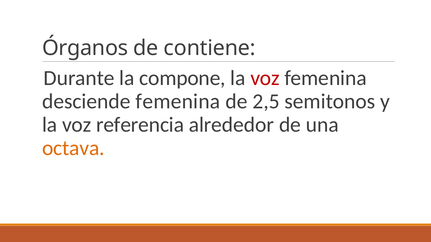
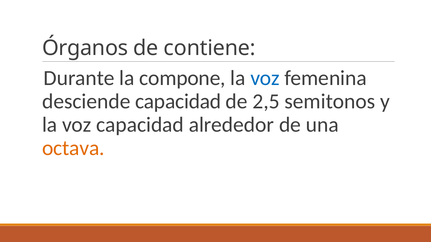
voz colour: red -> blue (265, 78)
desciende femenina: femenina -> capacidad (178, 102)
voz referencia: referencia -> capacidad (140, 125)
